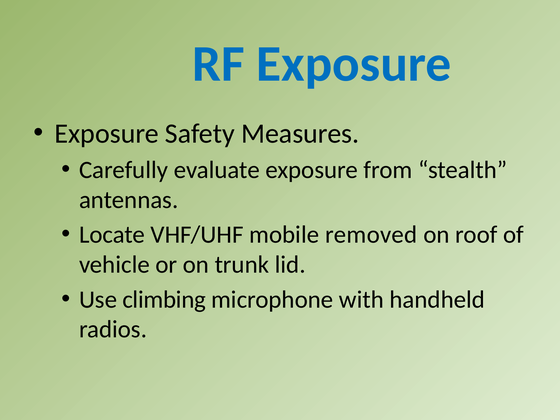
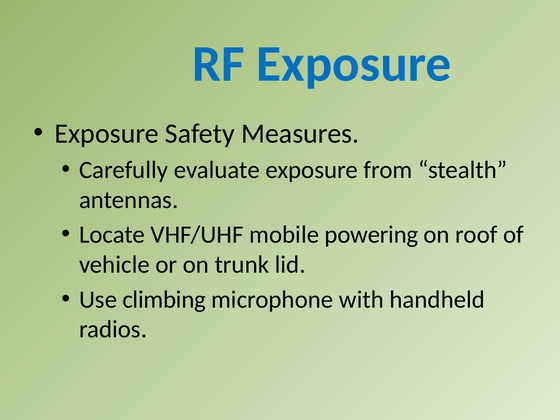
removed: removed -> powering (371, 235)
